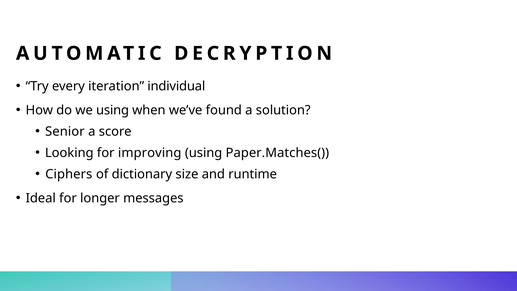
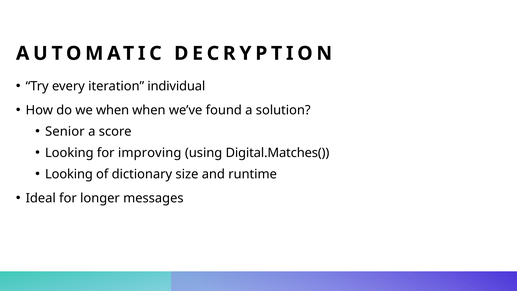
we using: using -> when (113, 110)
Paper.Matches(: Paper.Matches( -> Digital.Matches( (277, 153)
Ciphers: Ciphers -> Looking (69, 174)
